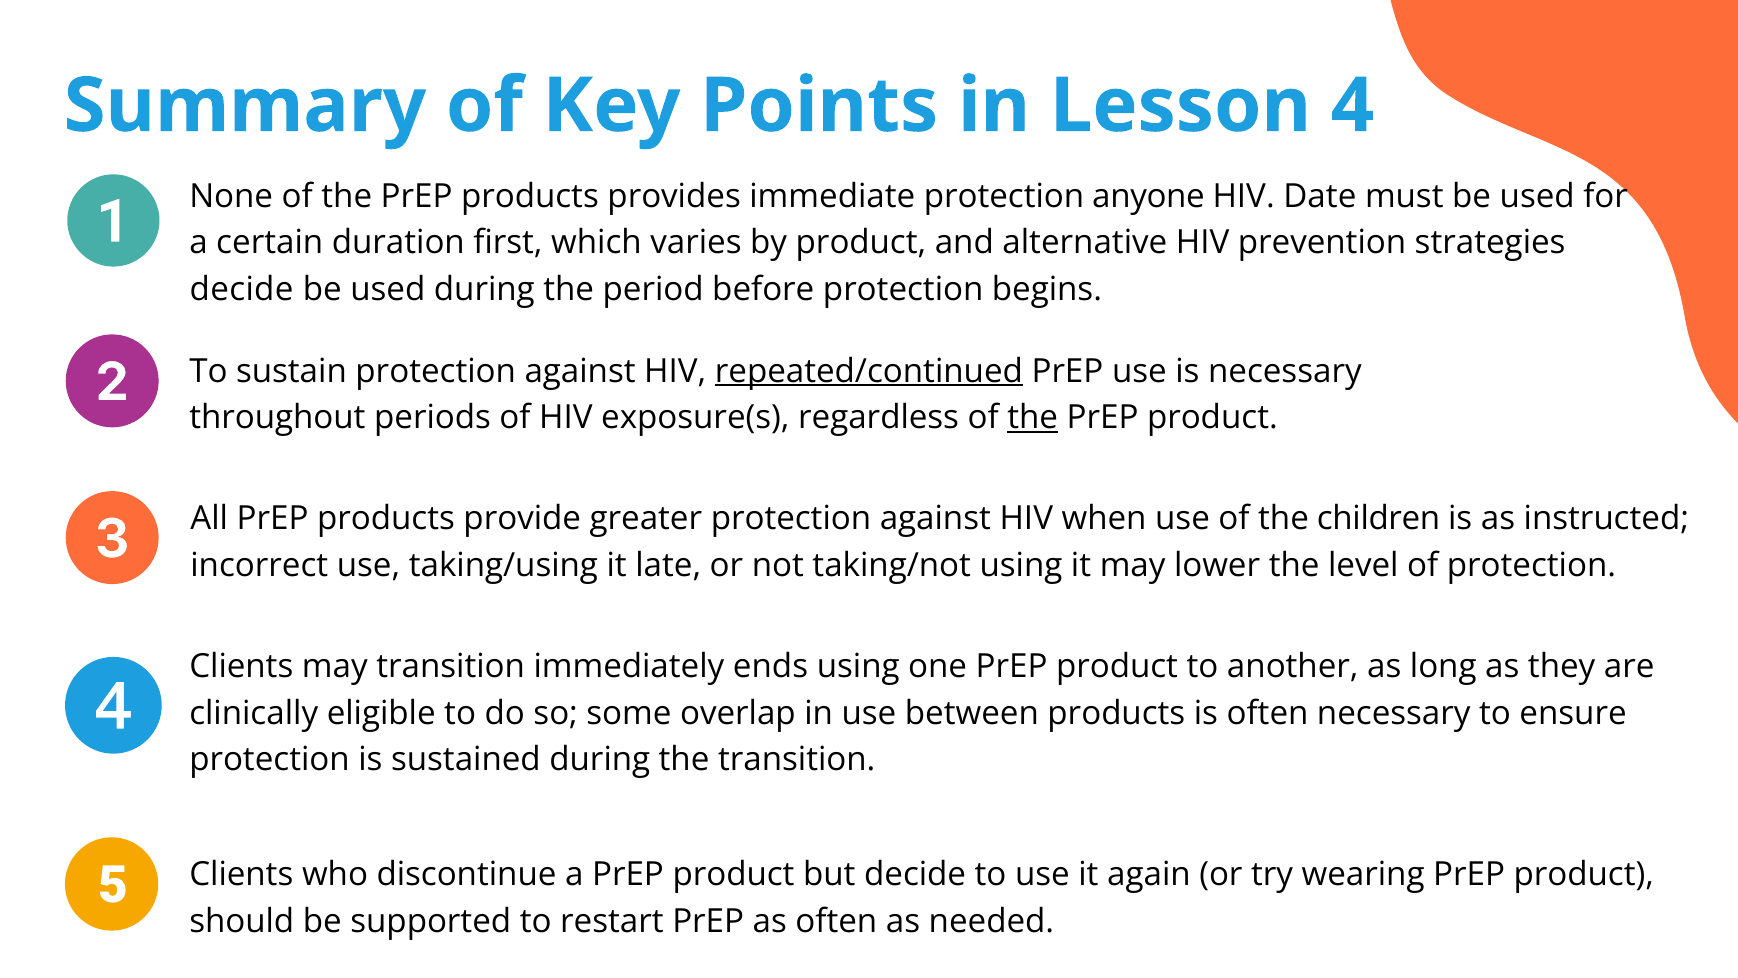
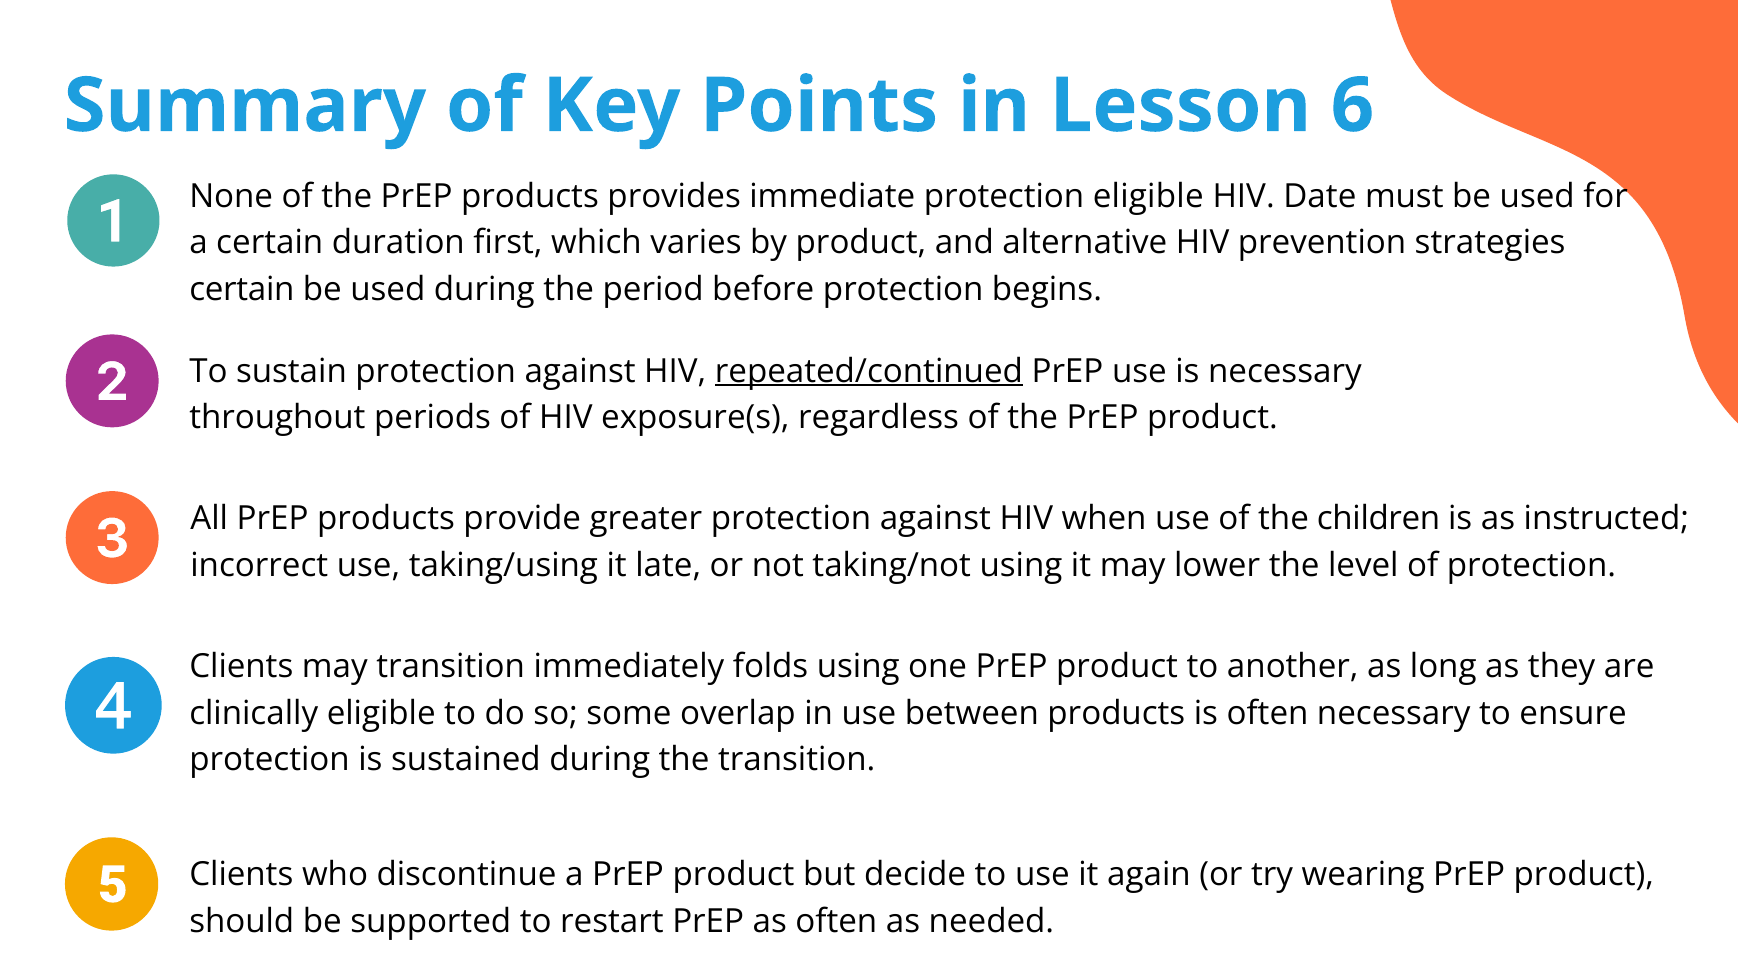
4: 4 -> 6 (1352, 106)
protection anyone: anyone -> eligible (1148, 196)
decide: decide -> certain (242, 289)
the underline: present -> none (1033, 418)
ends: ends -> folds (771, 667)
